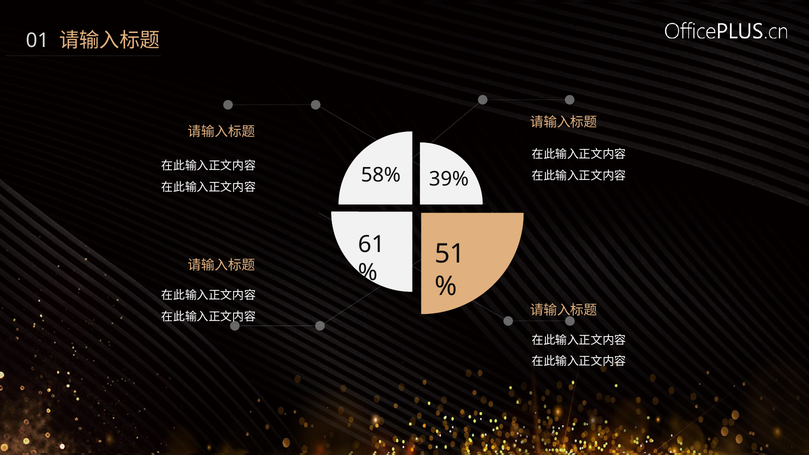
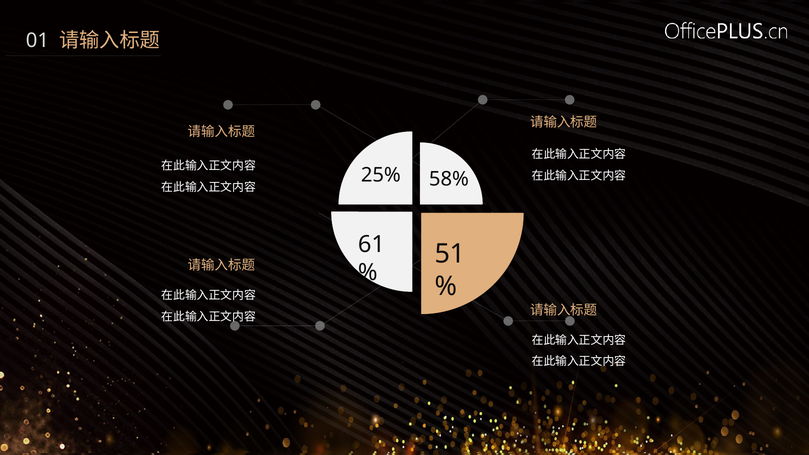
58%: 58% -> 25% (381, 175)
39%: 39% -> 58% (449, 179)
